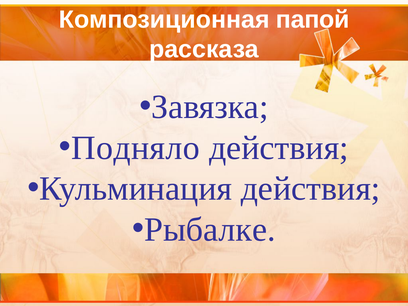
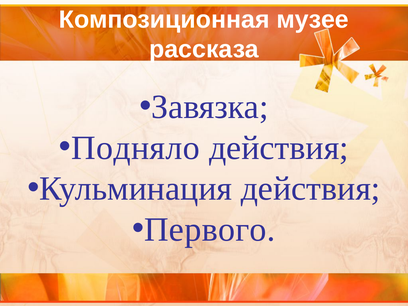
папой: папой -> музее (313, 20)
Рыбалке: Рыбалке -> Первого (210, 229)
